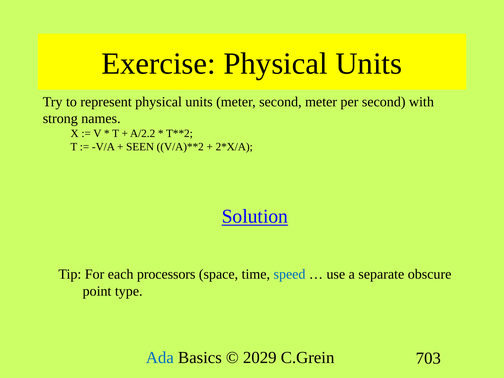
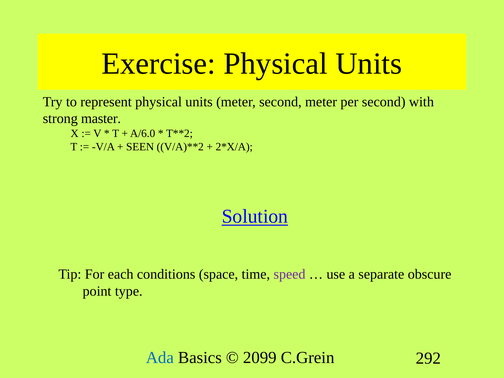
names: names -> master (101, 119)
A/2.2: A/2.2 -> A/6.0 (143, 133)
processors: processors -> conditions (166, 274)
speed colour: blue -> purple (290, 274)
2029: 2029 -> 2099 (260, 358)
703: 703 -> 292 (428, 358)
